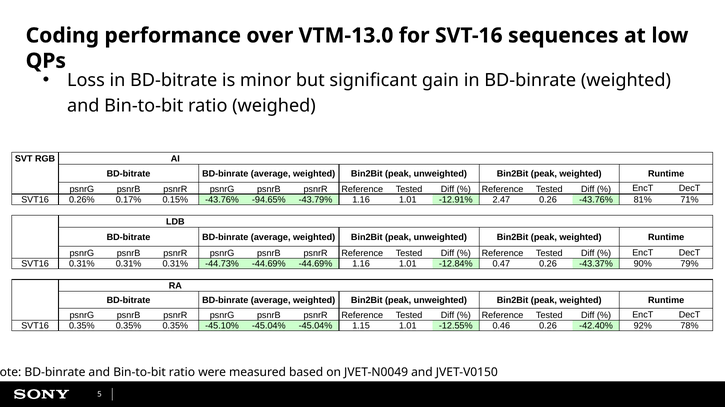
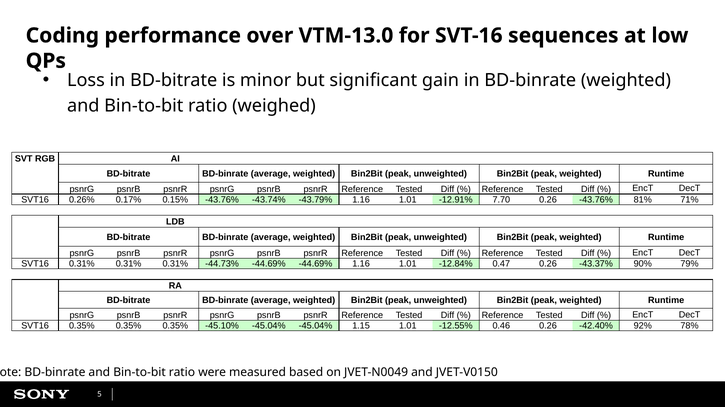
-94.65%: -94.65% -> -43.74% (269, 200)
2.47: 2.47 -> 7.70 (501, 200)
